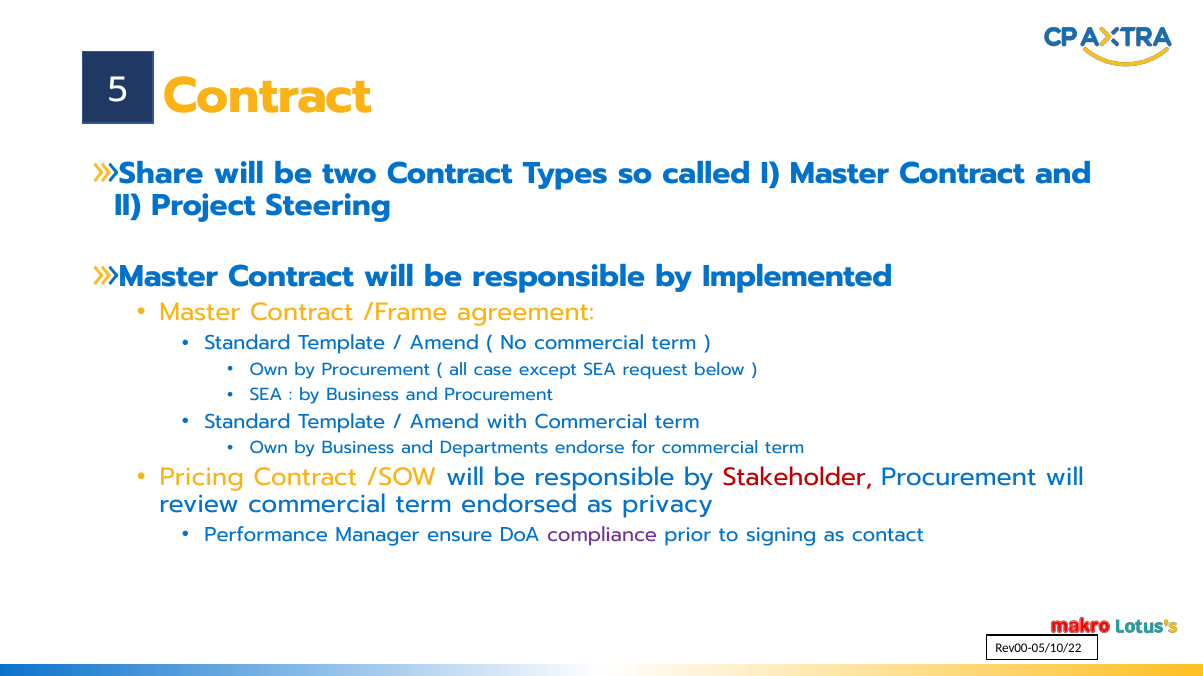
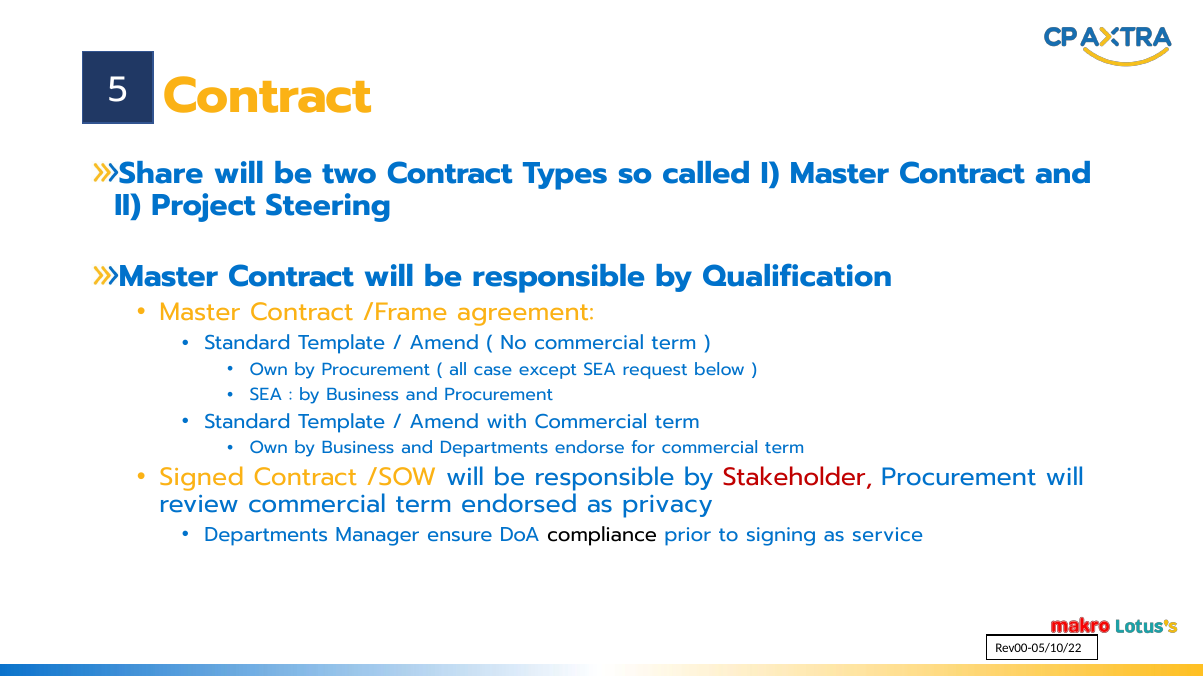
Implemented: Implemented -> Qualification (797, 277)
Pricing: Pricing -> Signed (202, 478)
Performance: Performance -> Departments (266, 536)
compliance colour: purple -> black (602, 536)
contact: contact -> service (888, 536)
